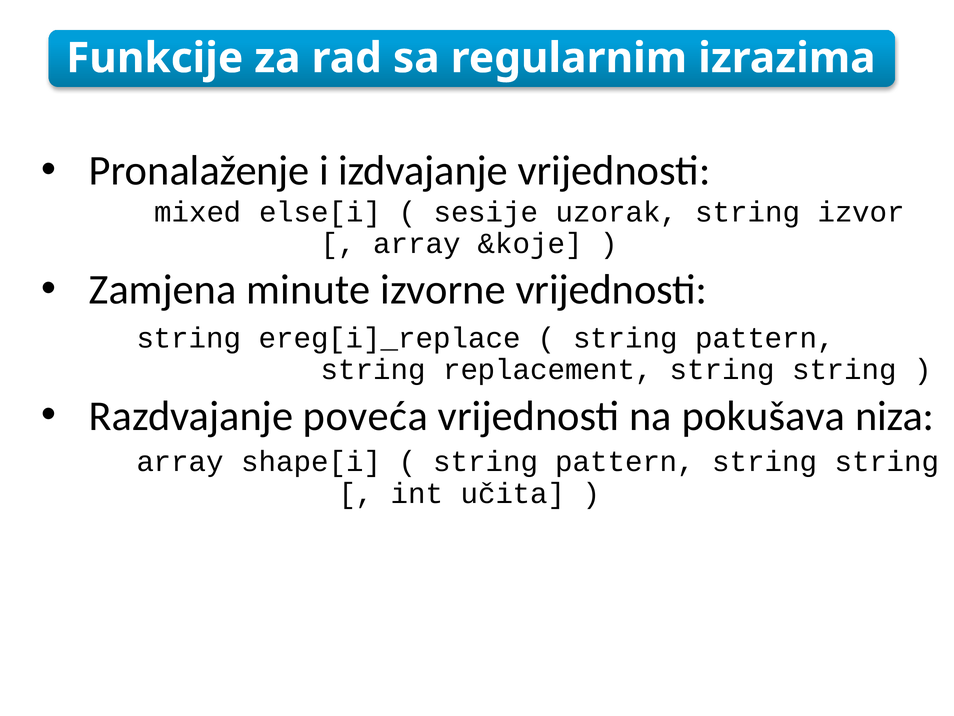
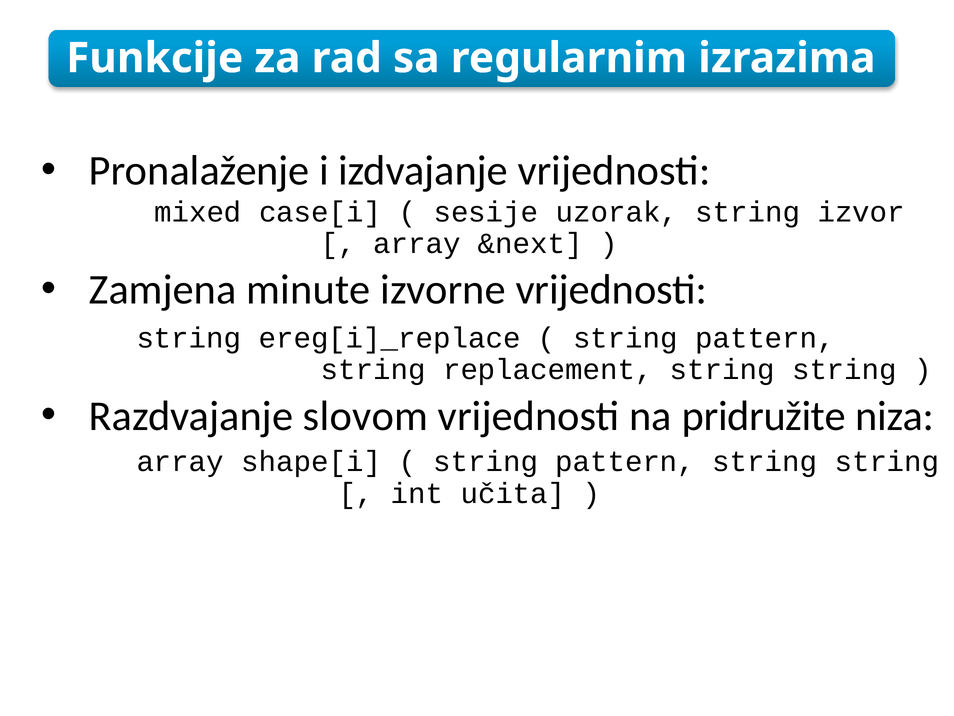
else[i: else[i -> case[i (320, 212)
&koje: &koje -> &next (530, 244)
poveća: poveća -> slovom (366, 416)
pokušava: pokušava -> pridružite (764, 416)
